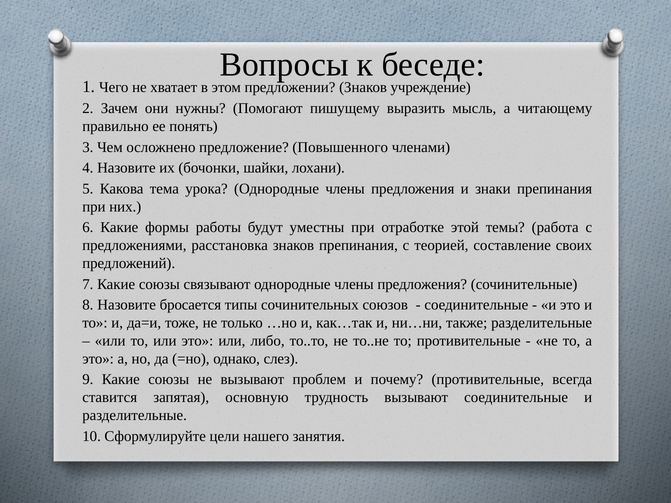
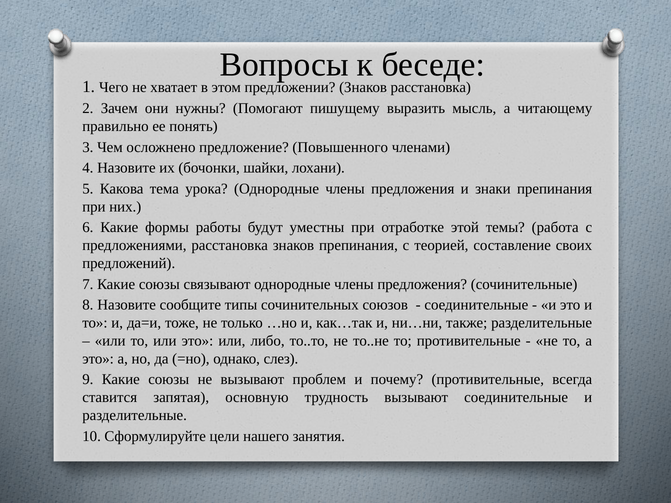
Знаков учреждение: учреждение -> расстановка (431, 87)
бросается: бросается -> сообщите (190, 305)
